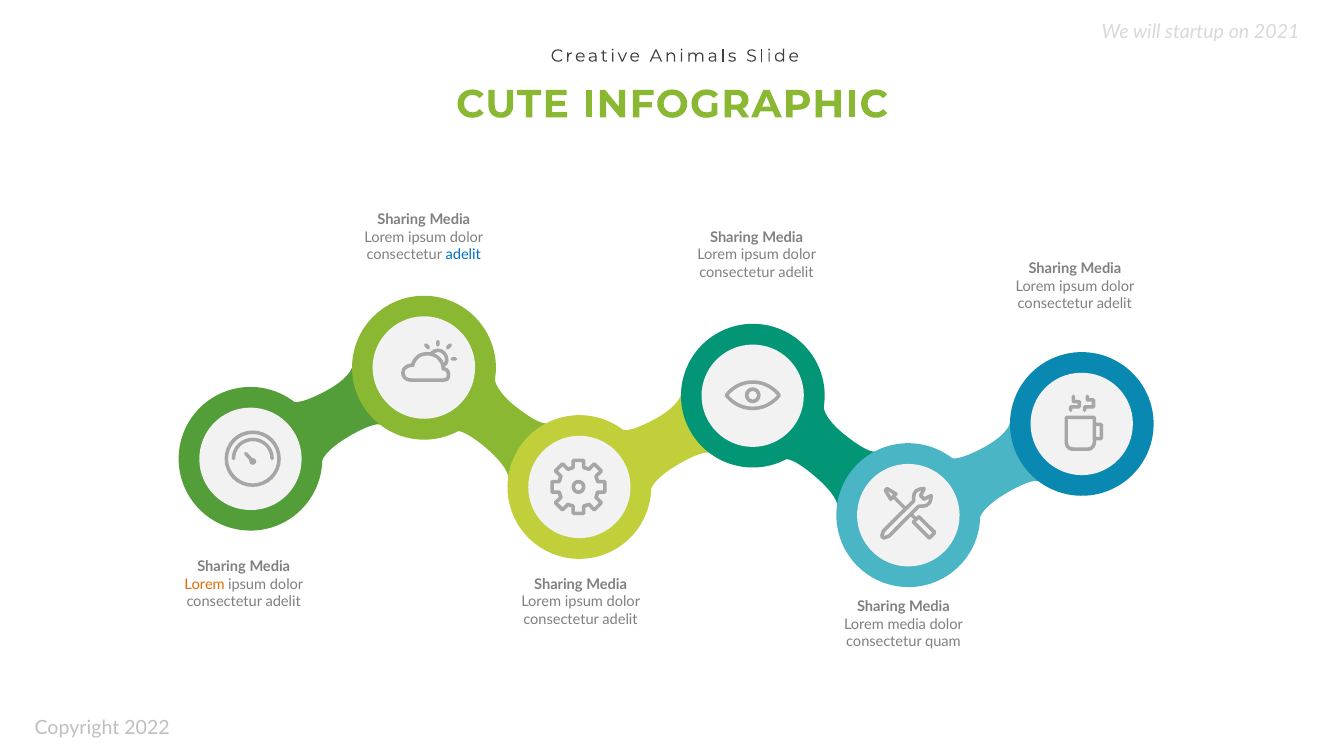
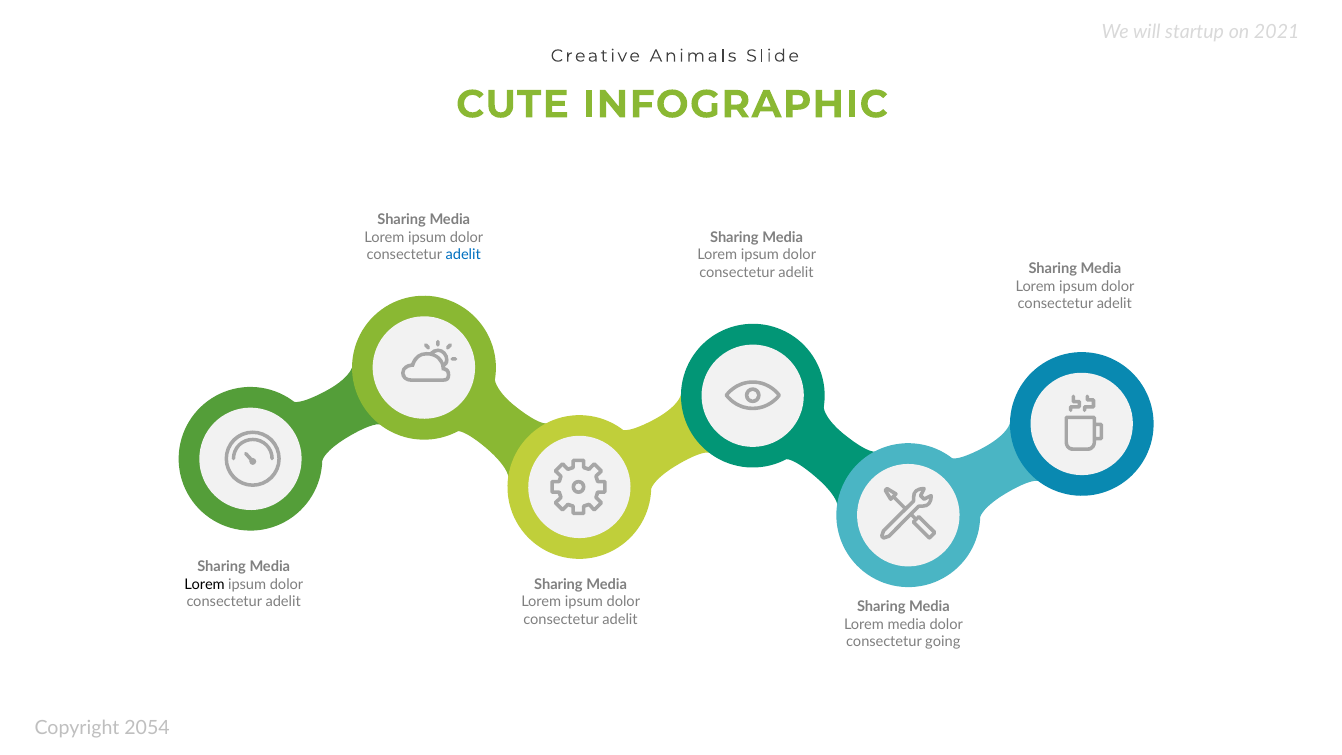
Lorem colour: orange -> black (204, 584)
quam: quam -> going (943, 642)
2022: 2022 -> 2054 (147, 728)
